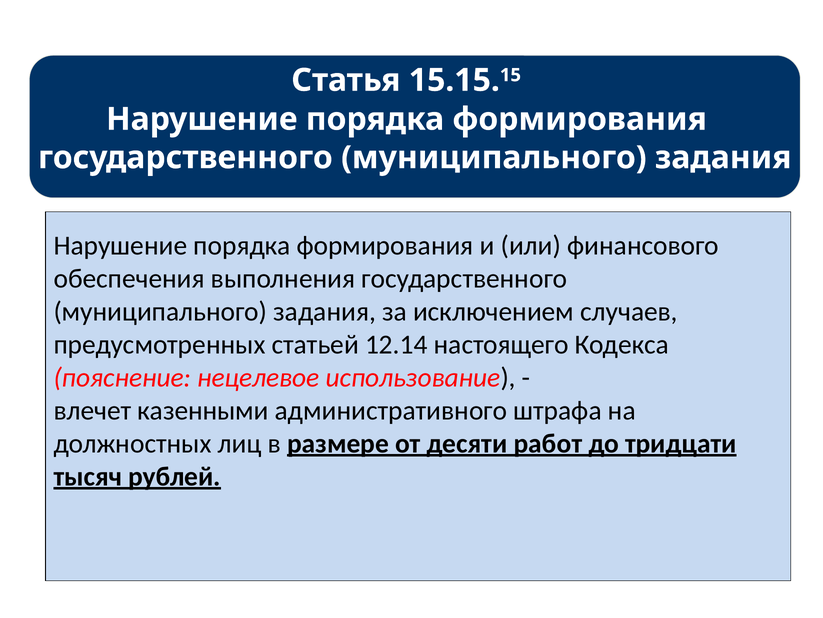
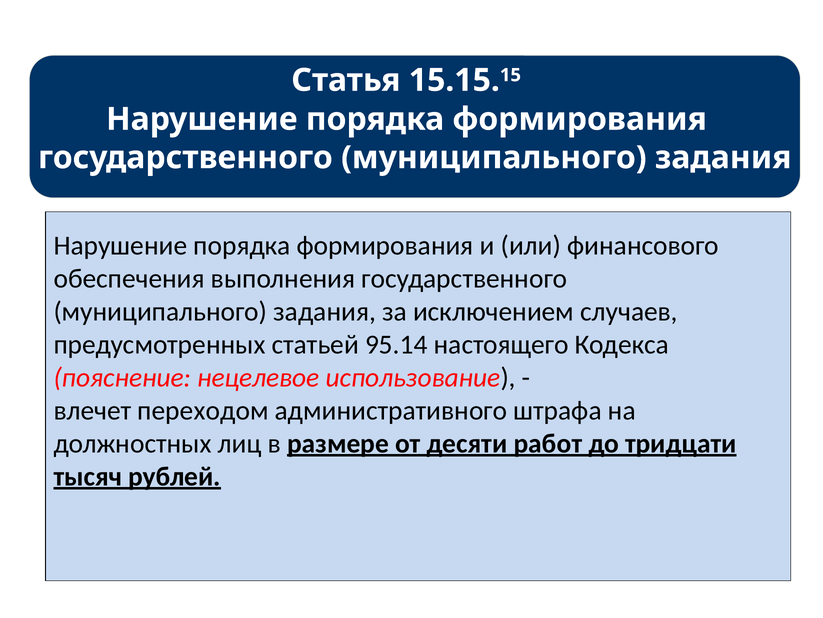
12.14: 12.14 -> 95.14 (396, 344)
казенными: казенными -> переходом (203, 410)
